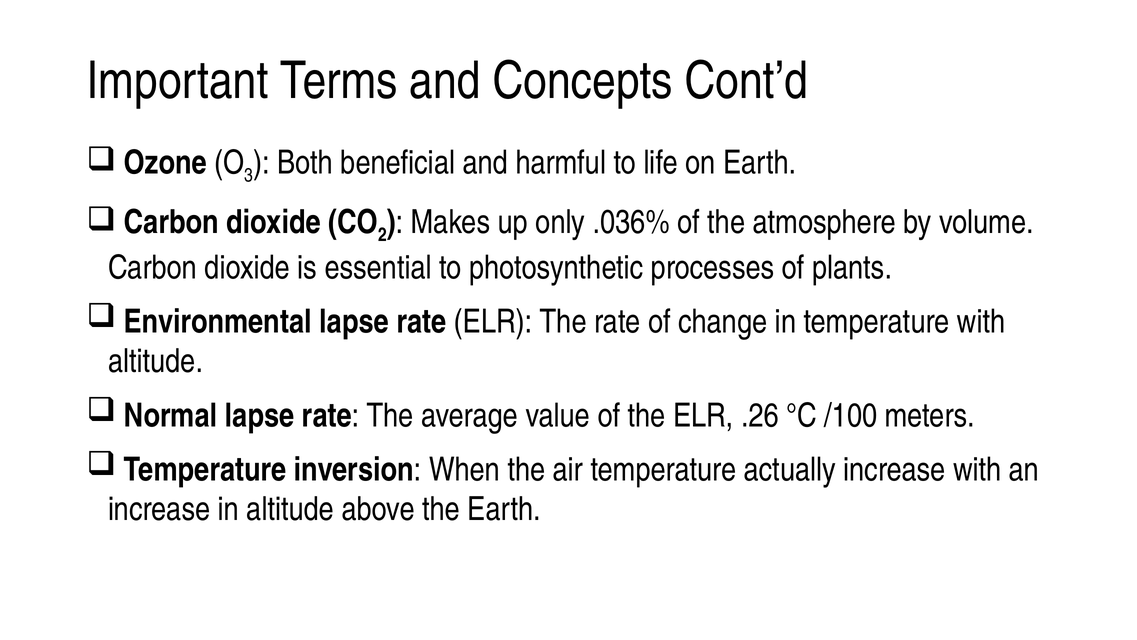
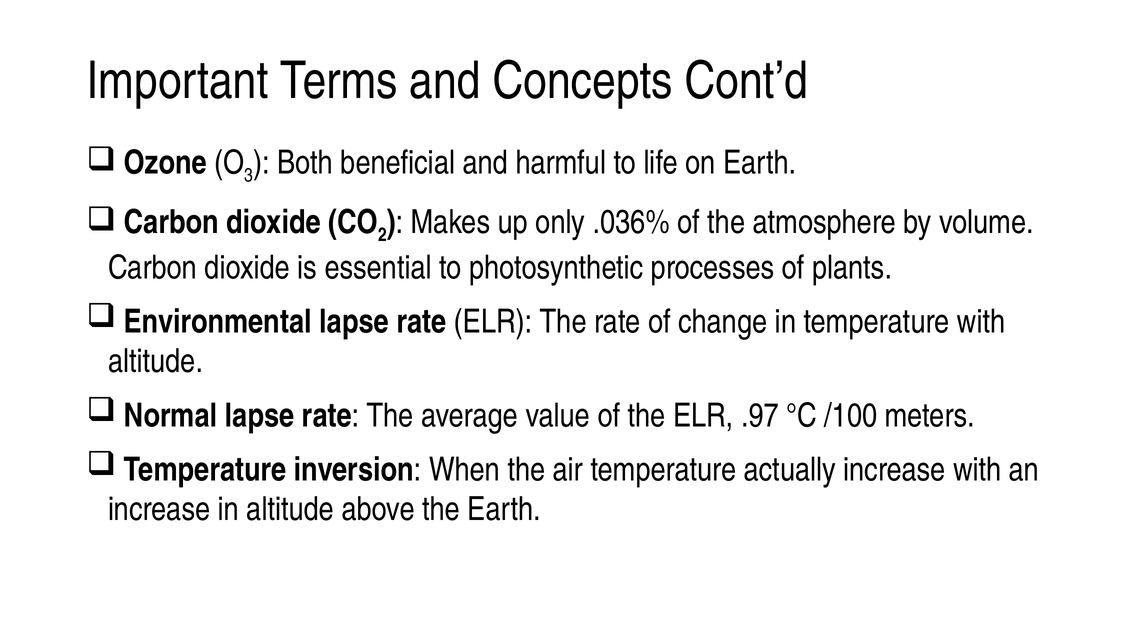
.26: .26 -> .97 (760, 415)
